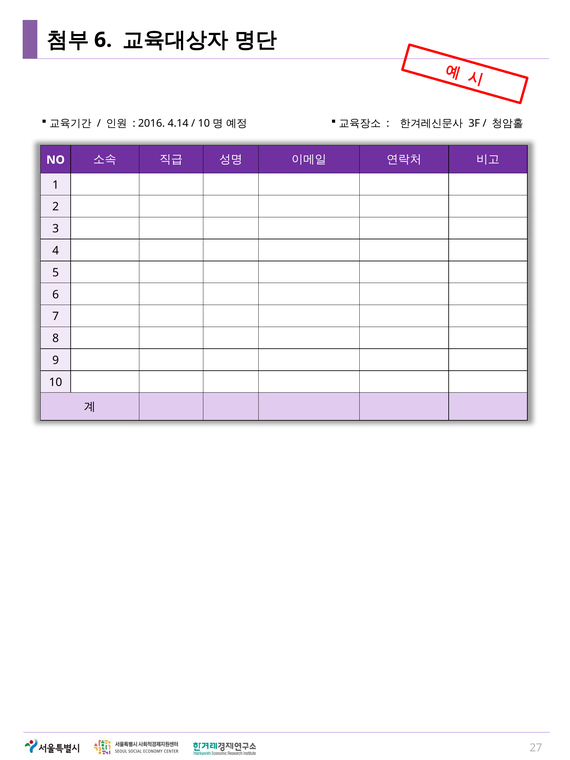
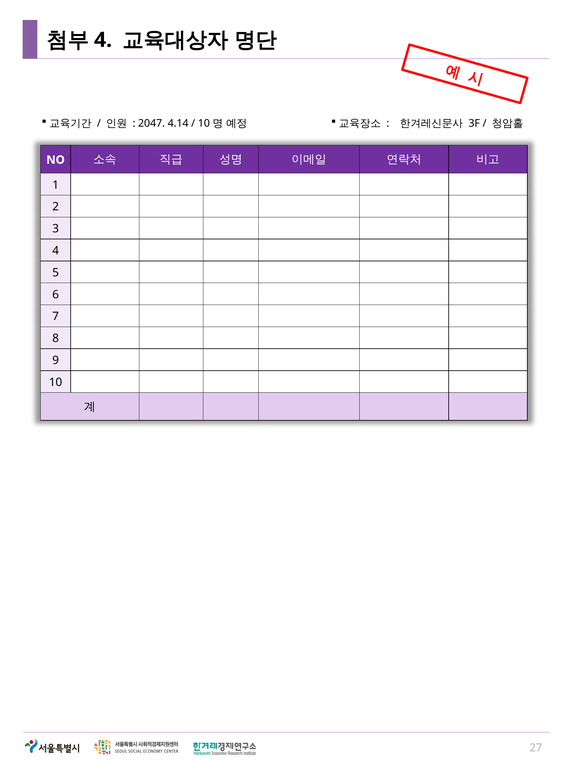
6: 6 -> 4 (103, 40)
2016: 2016 -> 2047 (152, 123)
